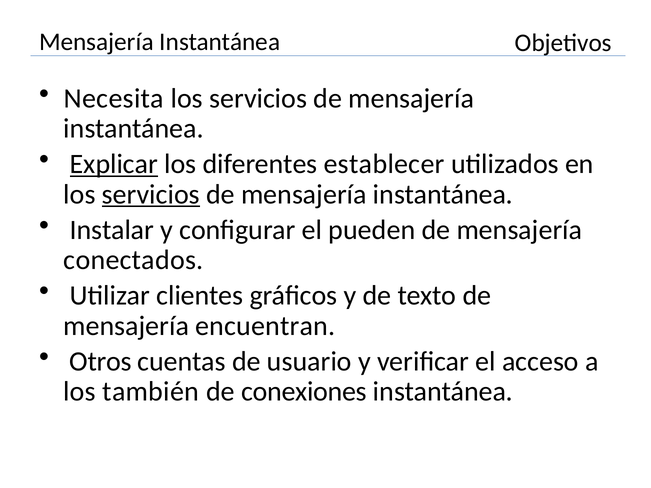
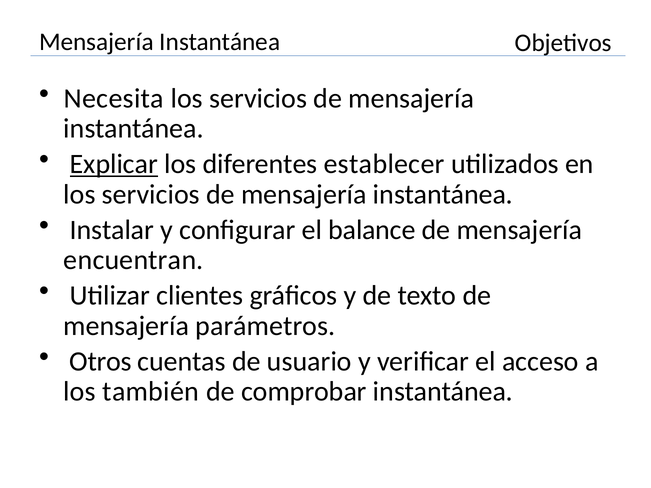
servicios underline: present -> none (151, 194)
pueden: pueden -> balance (372, 230)
conectados: conectados -> encuentran (133, 260)
encuentran: encuentran -> parámetros (265, 326)
conexiones: conexiones -> comprobar (304, 392)
